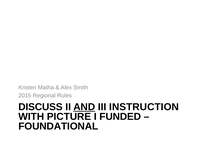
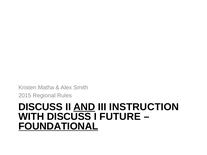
WITH PICTURE: PICTURE -> DISCUSS (69, 117)
FUNDED: FUNDED -> FUTURE (120, 117)
FOUNDATIONAL underline: none -> present (58, 126)
